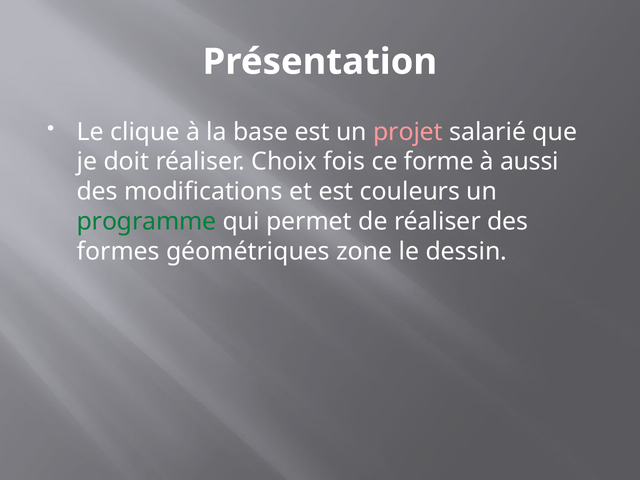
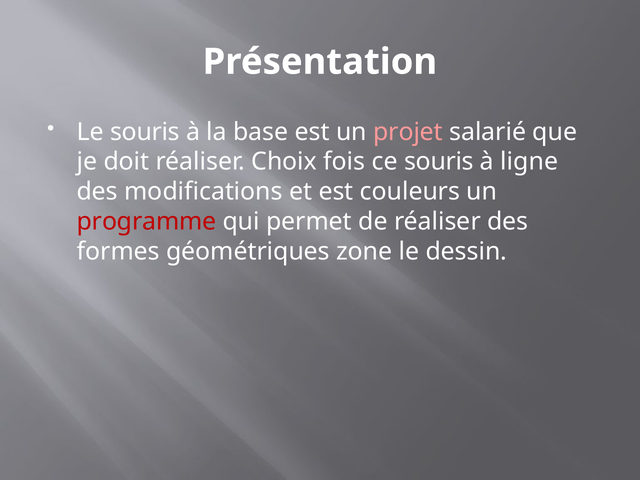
Le clique: clique -> souris (145, 132)
ce forme: forme -> souris (439, 162)
aussi: aussi -> ligne (529, 162)
programme colour: green -> red (147, 221)
